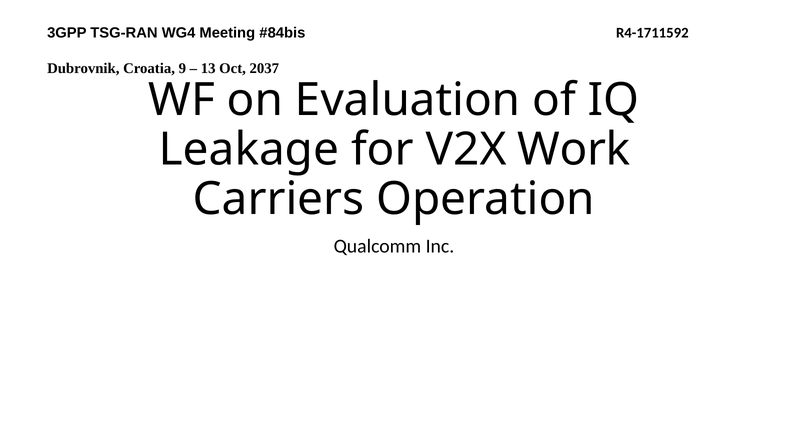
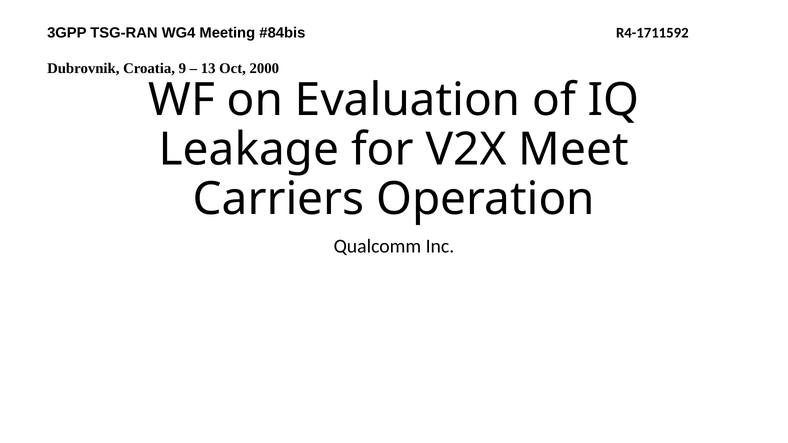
2037: 2037 -> 2000 (264, 68)
Work: Work -> Meet (574, 150)
